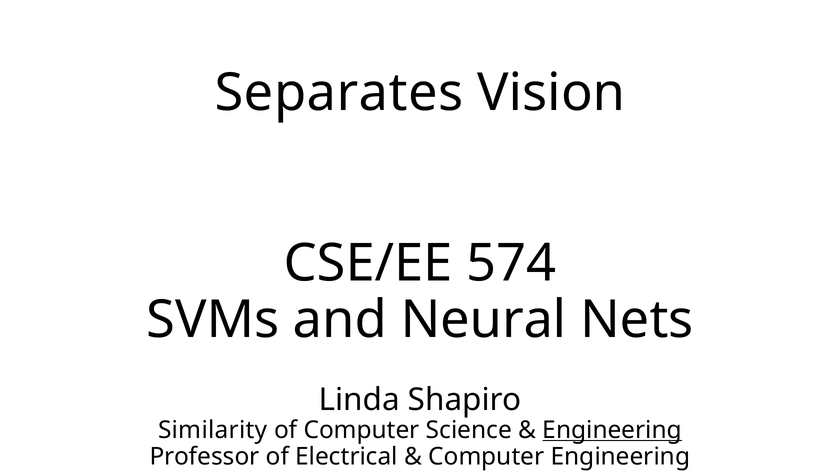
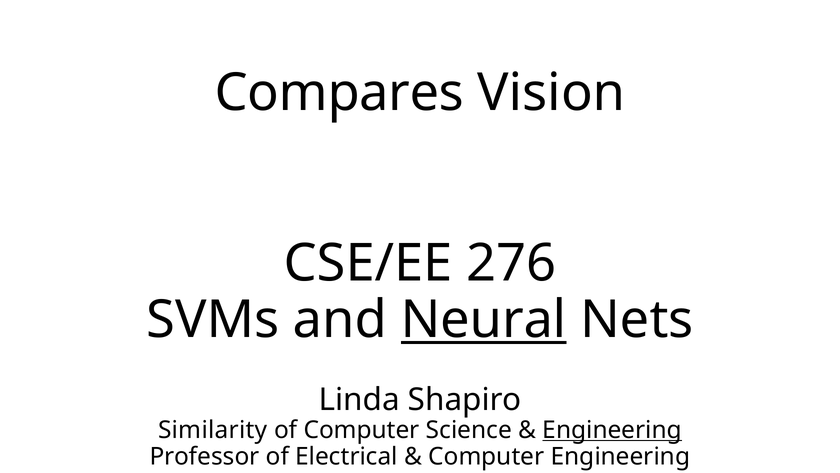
Separates: Separates -> Compares (339, 93)
574: 574 -> 276 (511, 263)
Neural underline: none -> present (484, 320)
